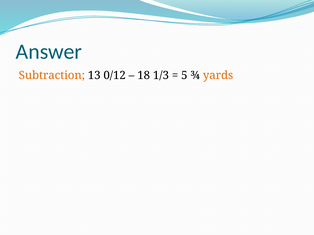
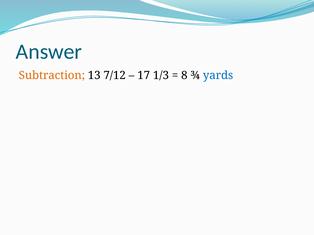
0/12: 0/12 -> 7/12 (115, 76)
18: 18 -> 17 (144, 76)
5: 5 -> 8 (184, 76)
yards colour: orange -> blue (218, 76)
